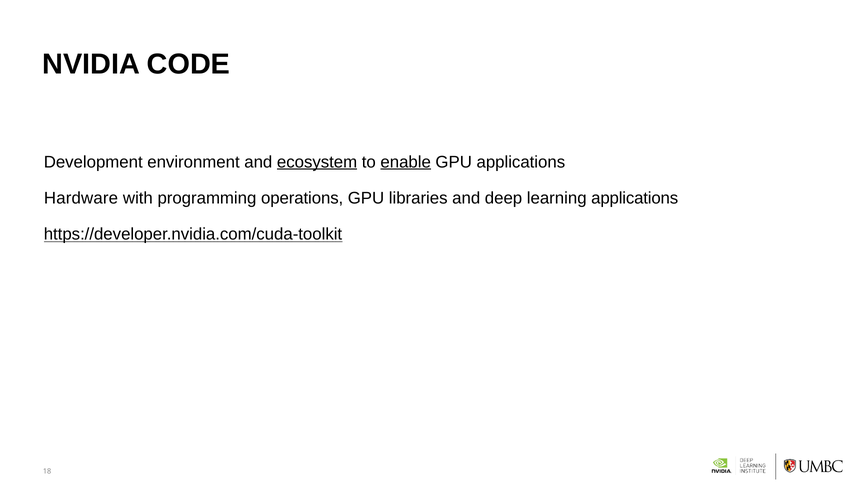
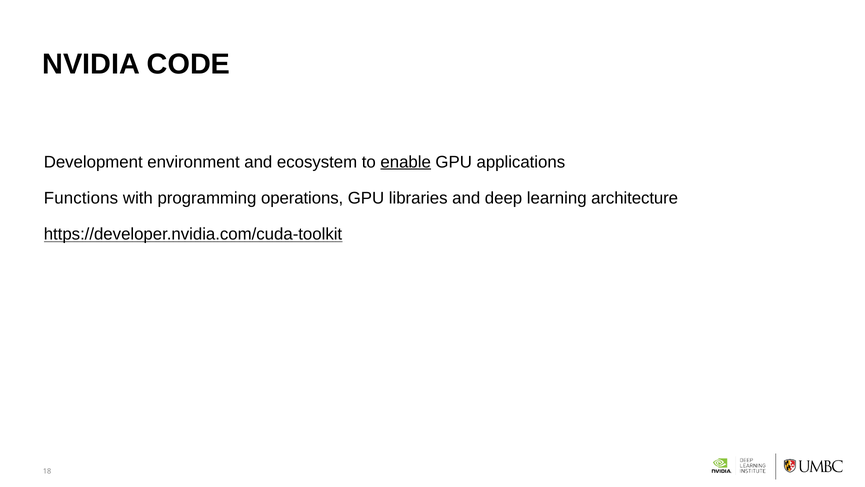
ecosystem underline: present -> none (317, 162)
Hardware: Hardware -> Functions (81, 198)
learning applications: applications -> architecture (635, 198)
